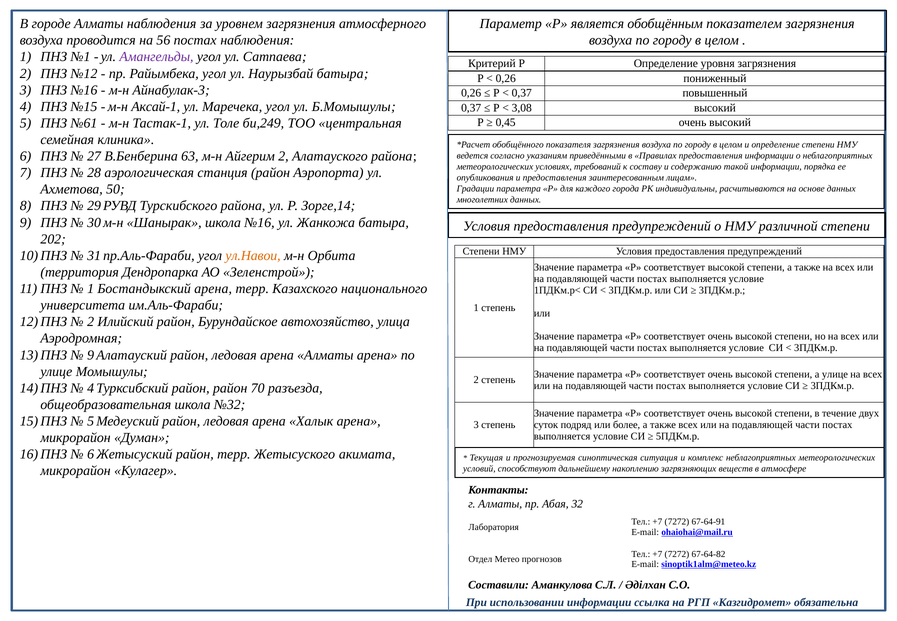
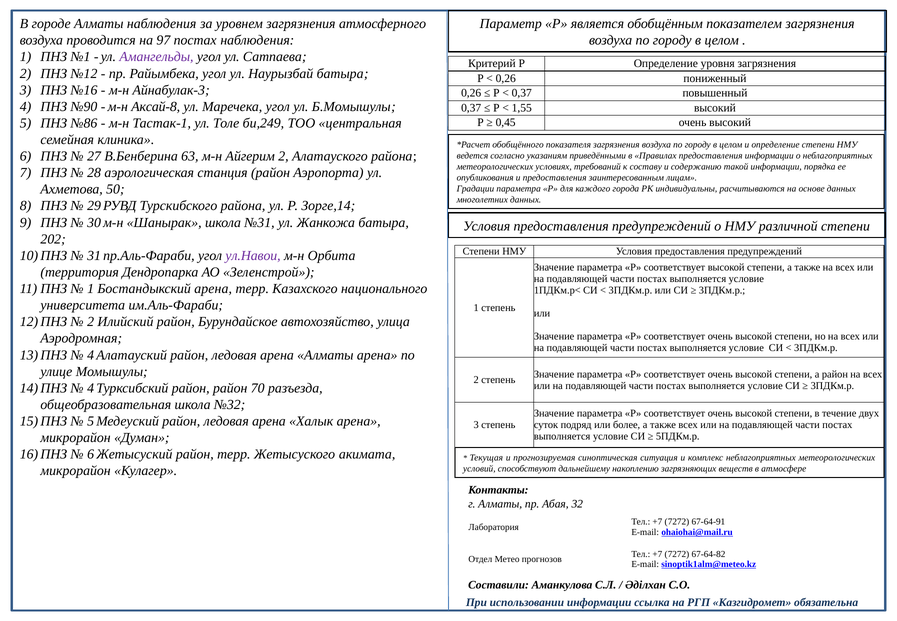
56: 56 -> 97 (163, 40)
№15: №15 -> №90 (84, 107)
Аксай-1: Аксай-1 -> Аксай-8 (156, 107)
3,08: 3,08 -> 1,55 (522, 108)
№61: №61 -> №86 (84, 123)
школа №16: №16 -> №31 (259, 222)
ул.Навои colour: orange -> purple (253, 256)
9: 9 -> 4 (91, 355)
а улице: улице -> район (835, 374)
